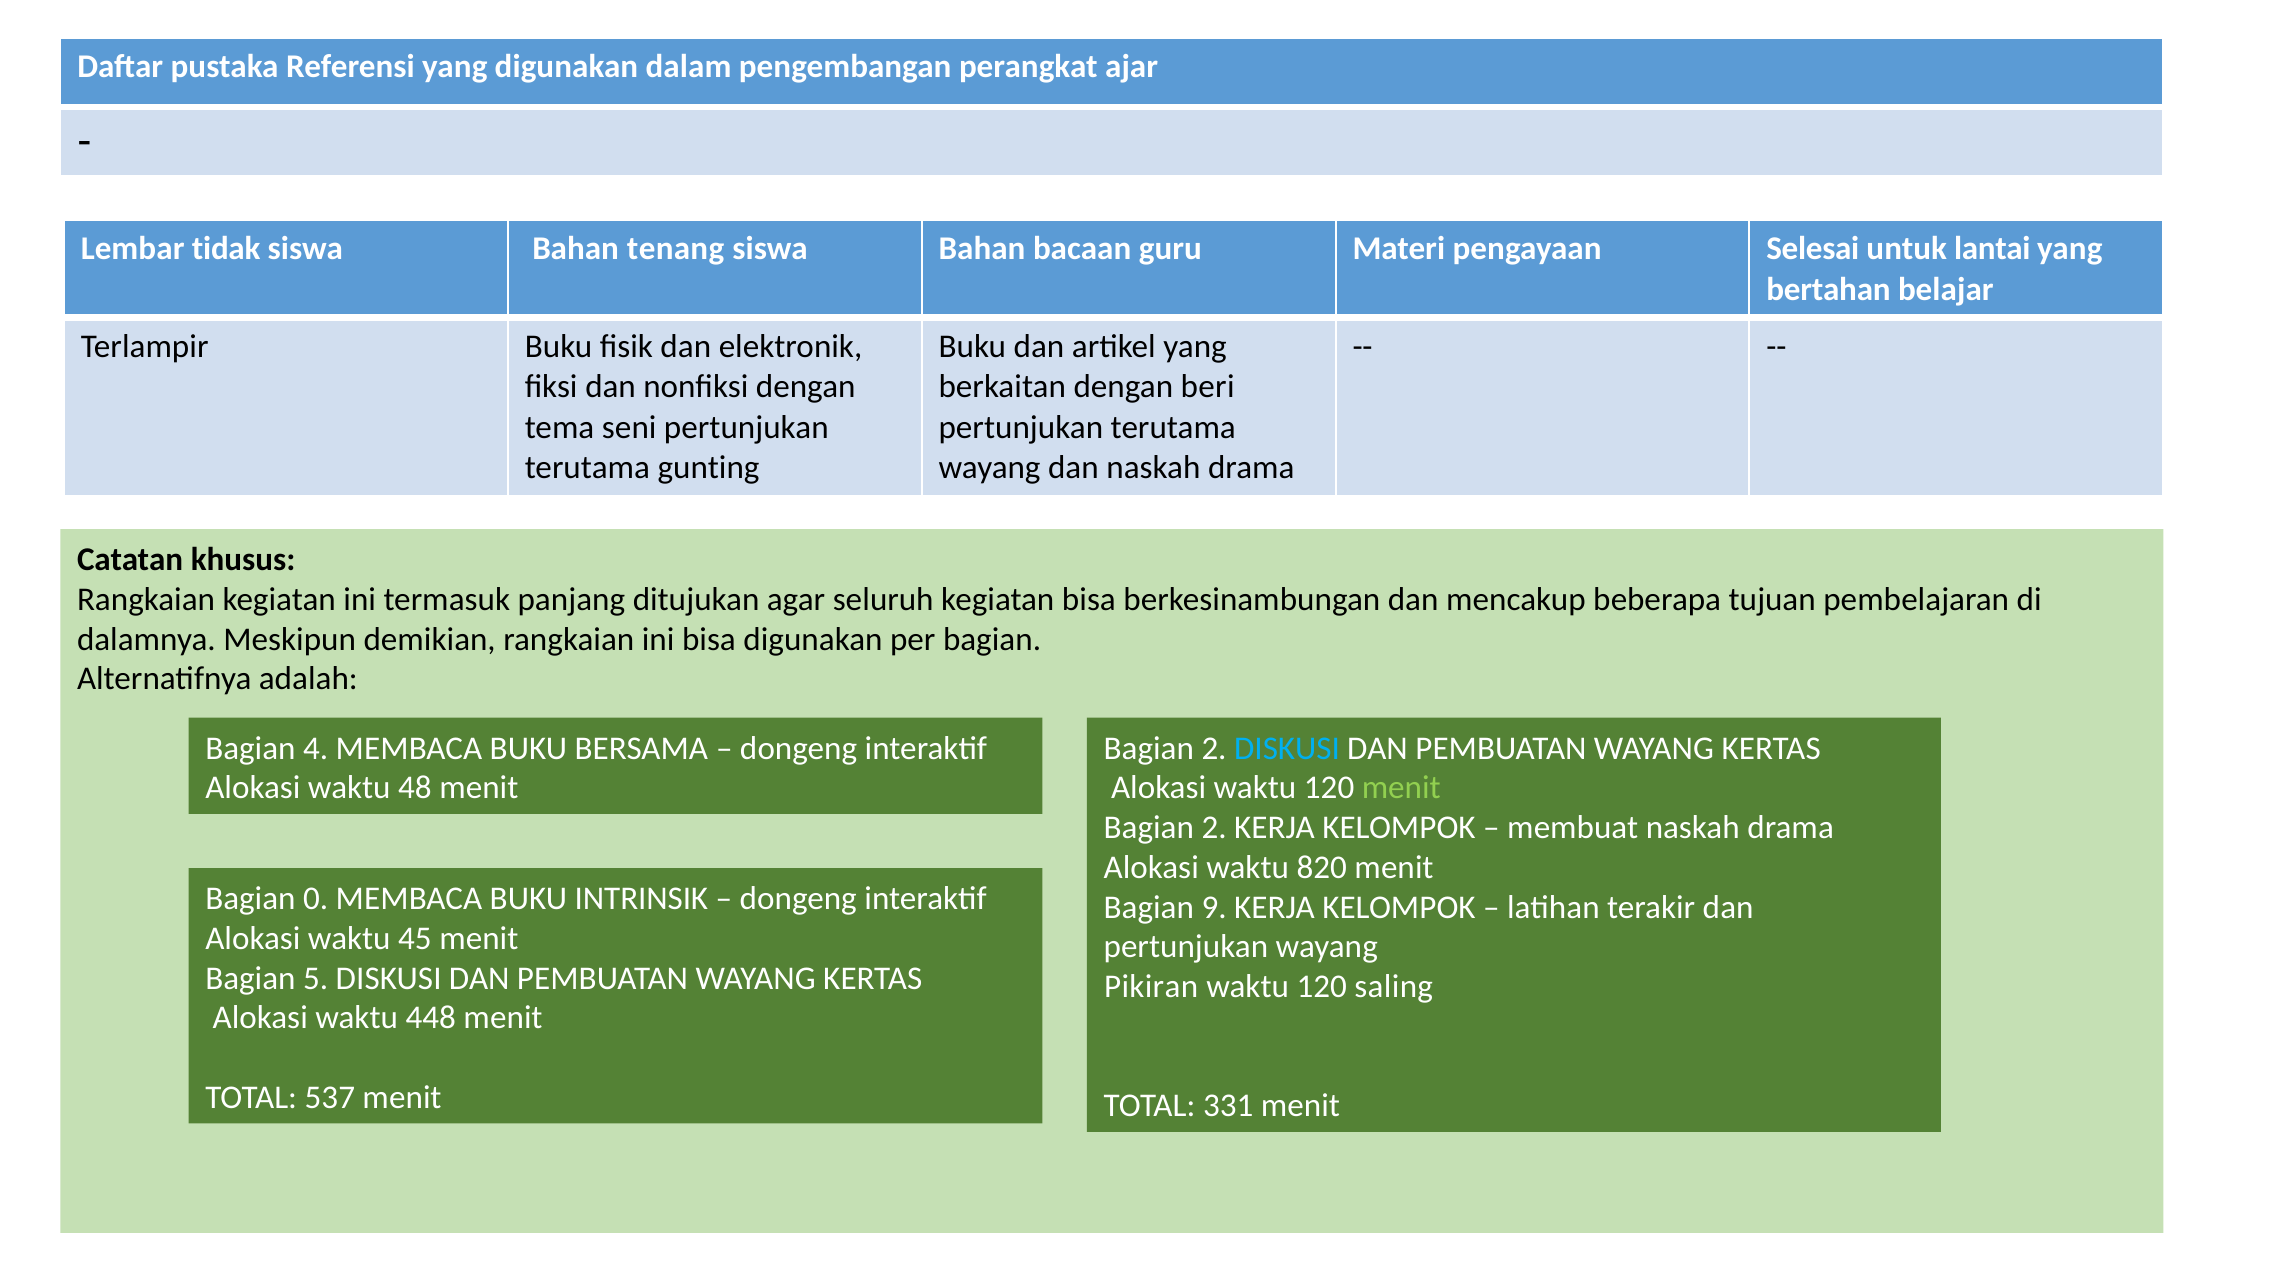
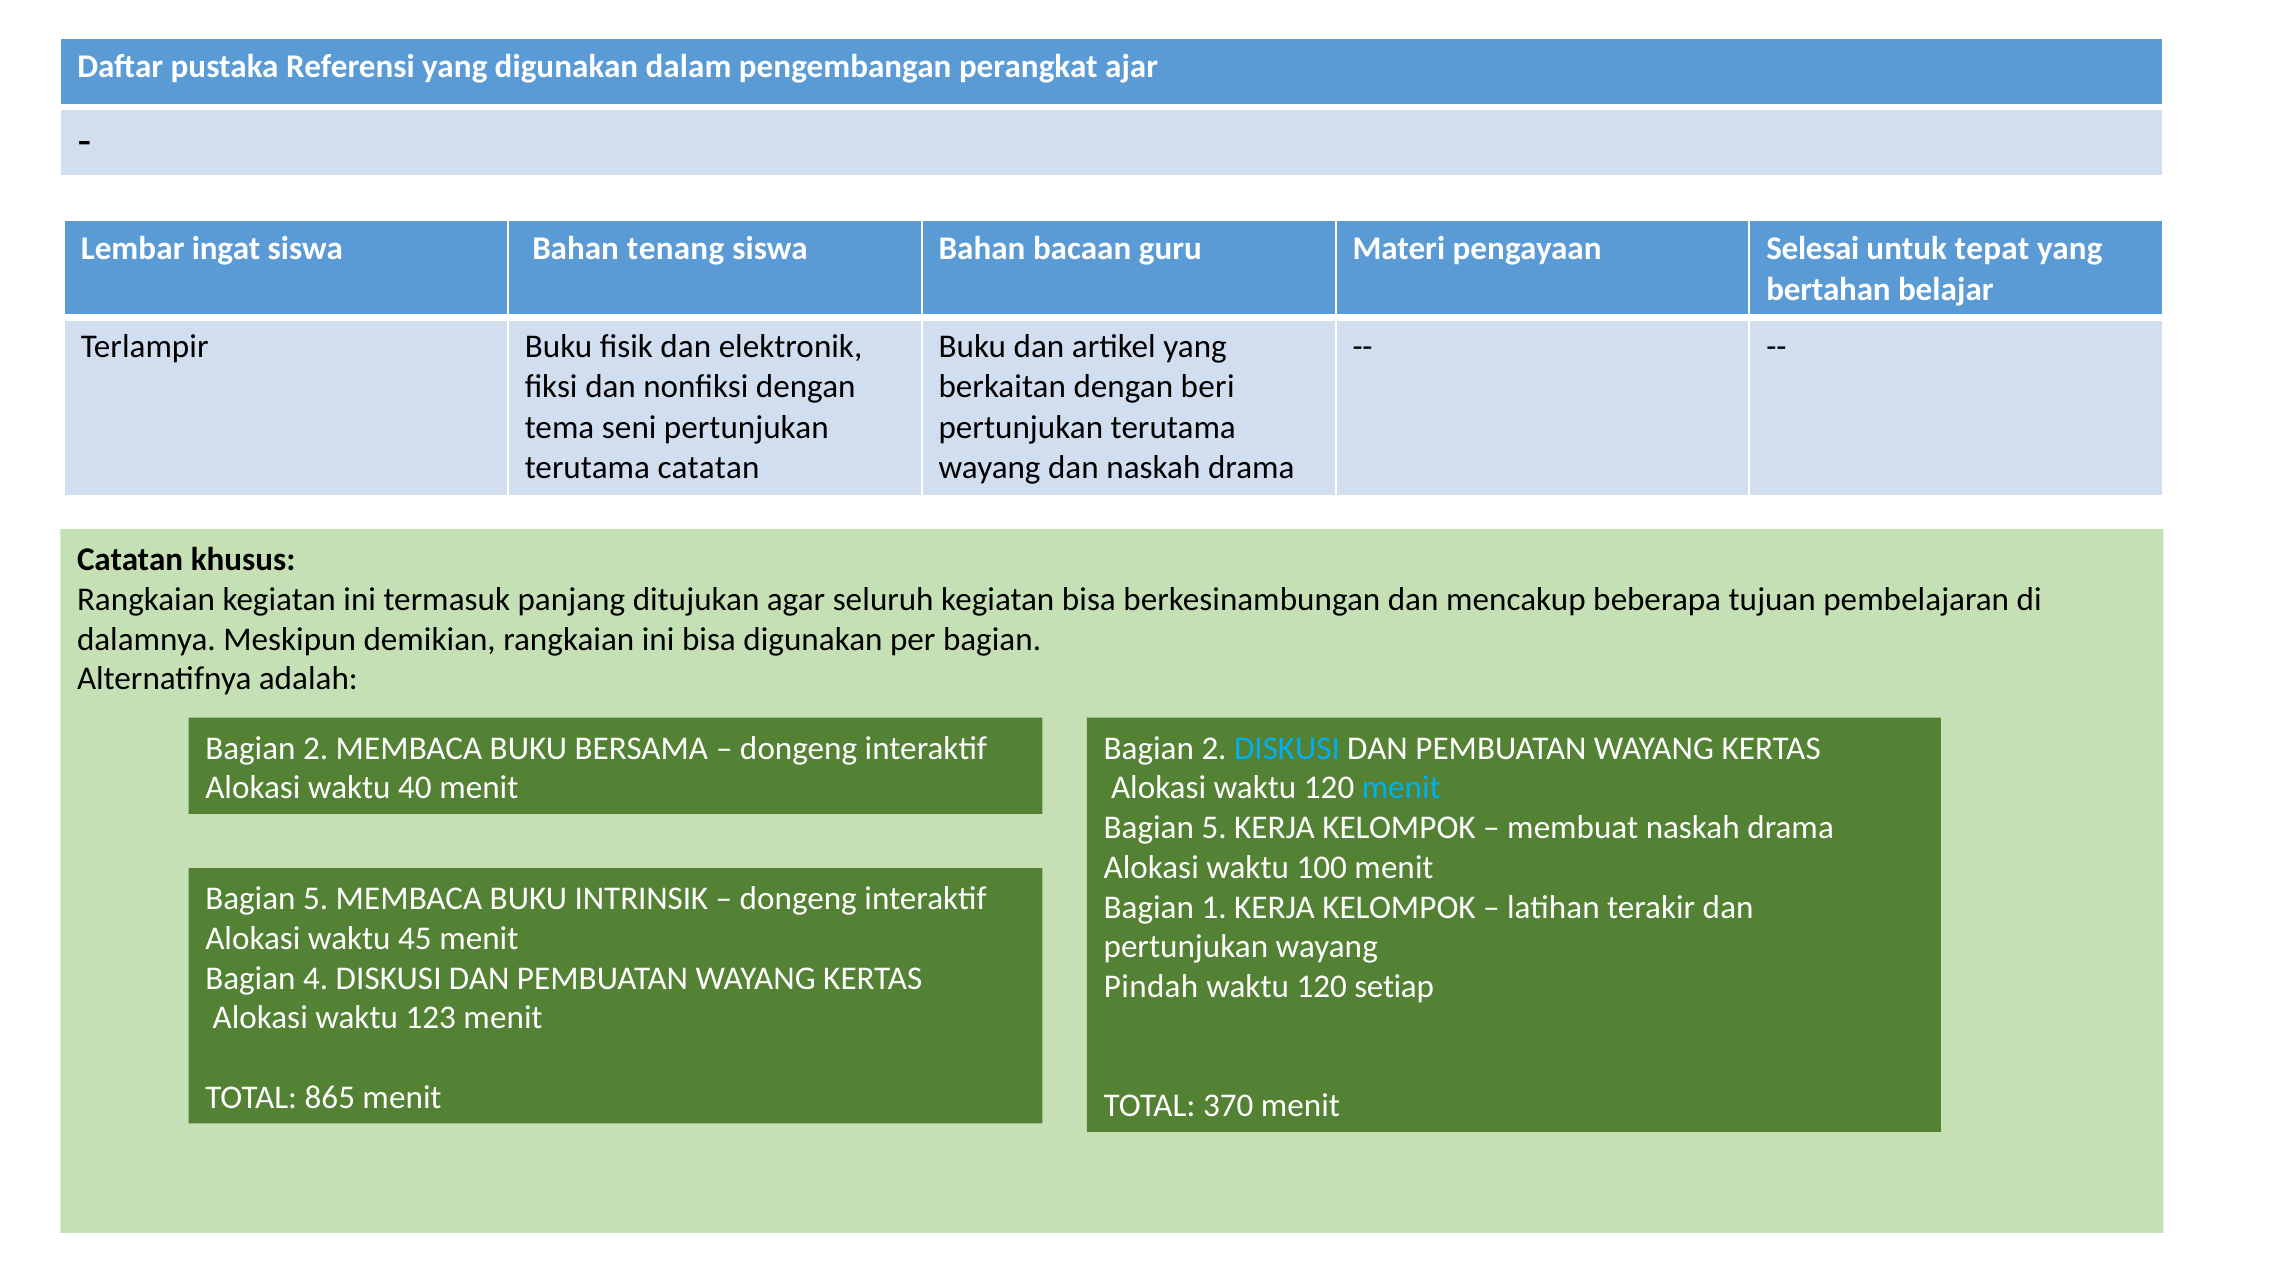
tidak: tidak -> ingat (226, 249)
lantai: lantai -> tepat (1992, 249)
terutama gunting: gunting -> catatan (708, 468)
4: 4 -> 2 (316, 748)
48: 48 -> 40 (415, 788)
menit colour: light green -> light blue (1401, 788)
2: 2 -> 5 (1214, 828)
820: 820 -> 100 (1322, 867)
0: 0 -> 5 (316, 899)
9: 9 -> 1 (1214, 907)
5: 5 -> 4 (316, 978)
Pikiran: Pikiran -> Pindah (1151, 987)
saling: saling -> setiap (1394, 987)
448: 448 -> 123 (431, 1018)
537: 537 -> 865 (330, 1097)
331: 331 -> 370 (1228, 1106)
